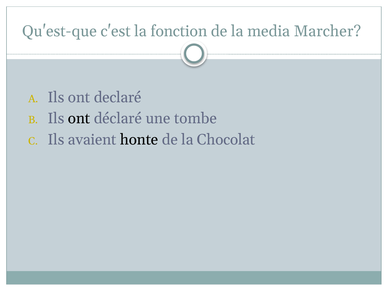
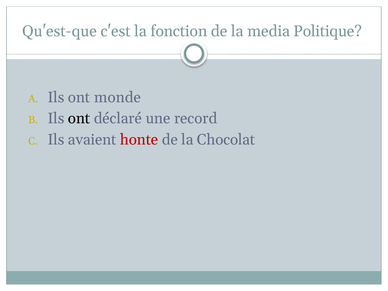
Marcher: Marcher -> Politique (328, 31)
declaré: declaré -> monde (118, 97)
tombe: tombe -> record (196, 118)
honte colour: black -> red (139, 140)
